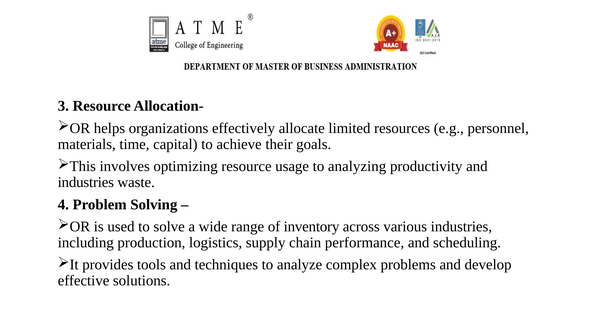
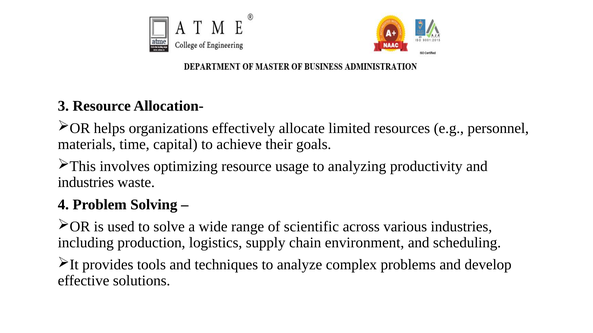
inventory: inventory -> scientific (311, 227)
performance: performance -> environment (365, 243)
